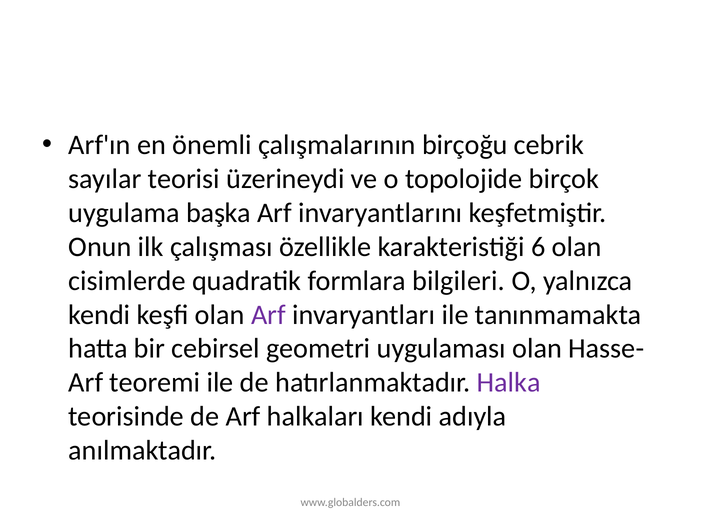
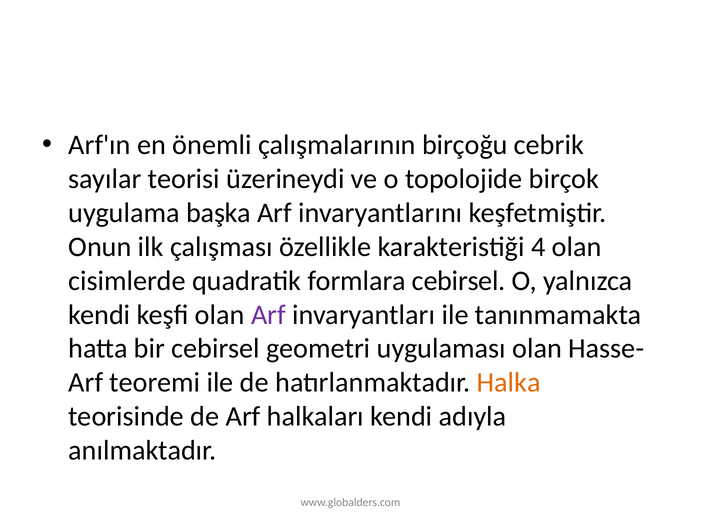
6: 6 -> 4 (538, 247)
formlara bilgileri: bilgileri -> cebirsel (459, 281)
Halka colour: purple -> orange (509, 382)
